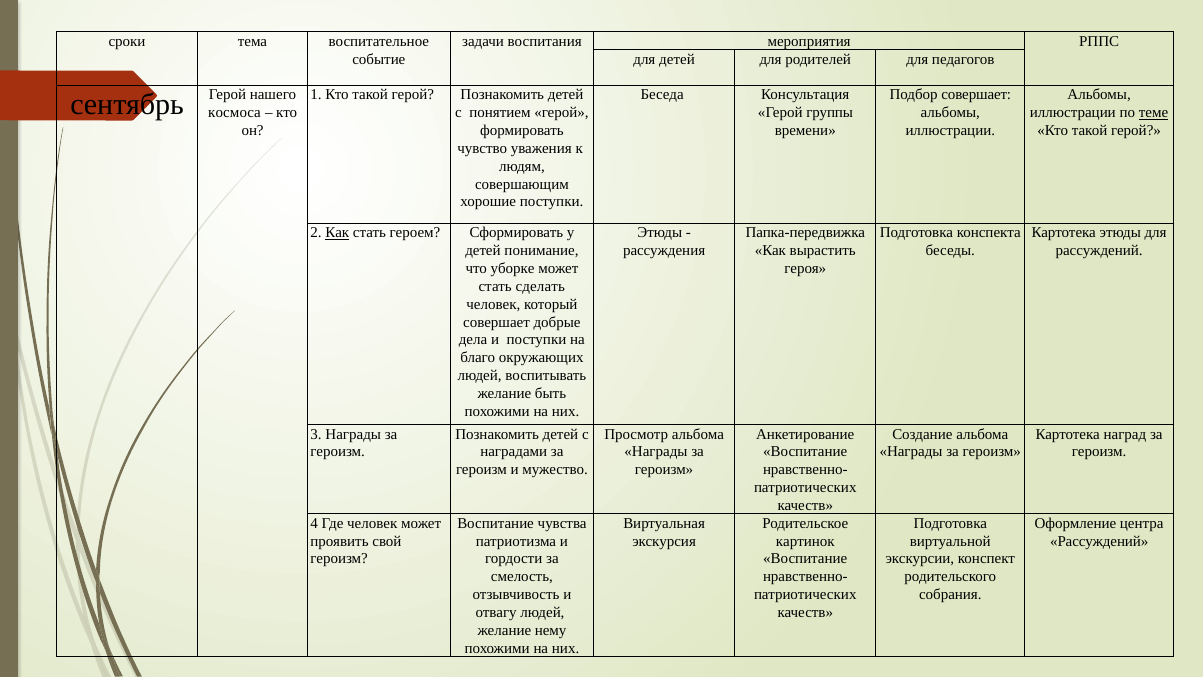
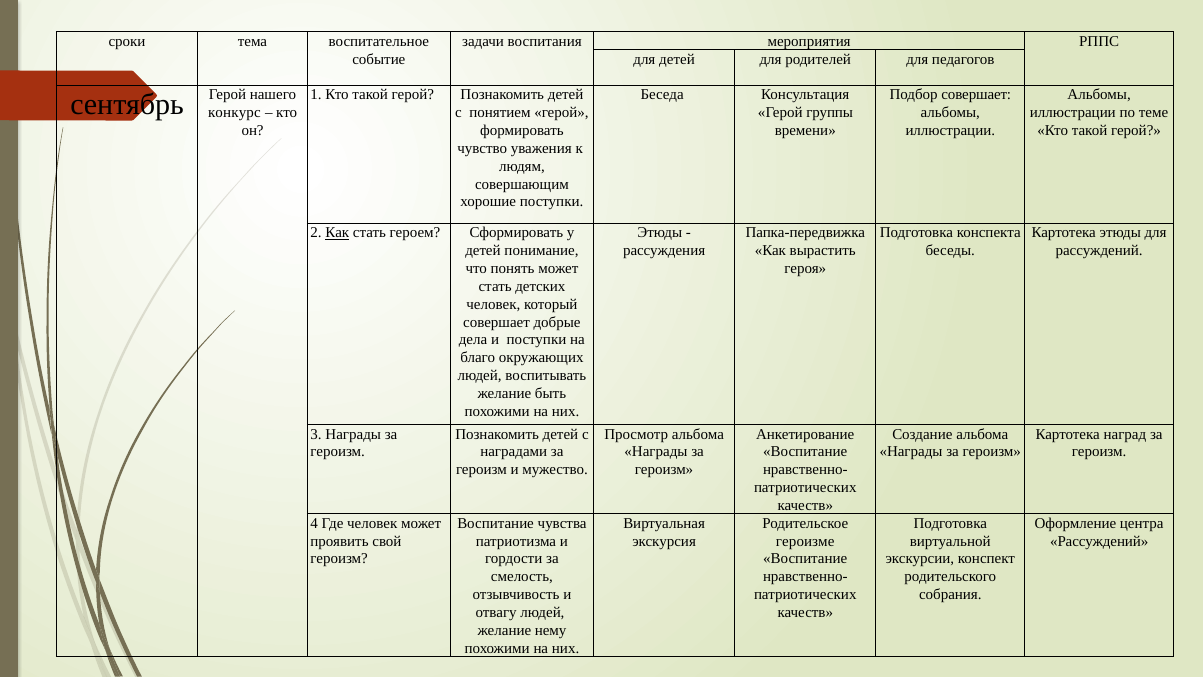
космоса: космоса -> конкурс (234, 113)
теме underline: present -> none (1154, 113)
уборке: уборке -> понять (513, 268)
сделать: сделать -> детских (540, 286)
картинок: картинок -> героизме (805, 541)
